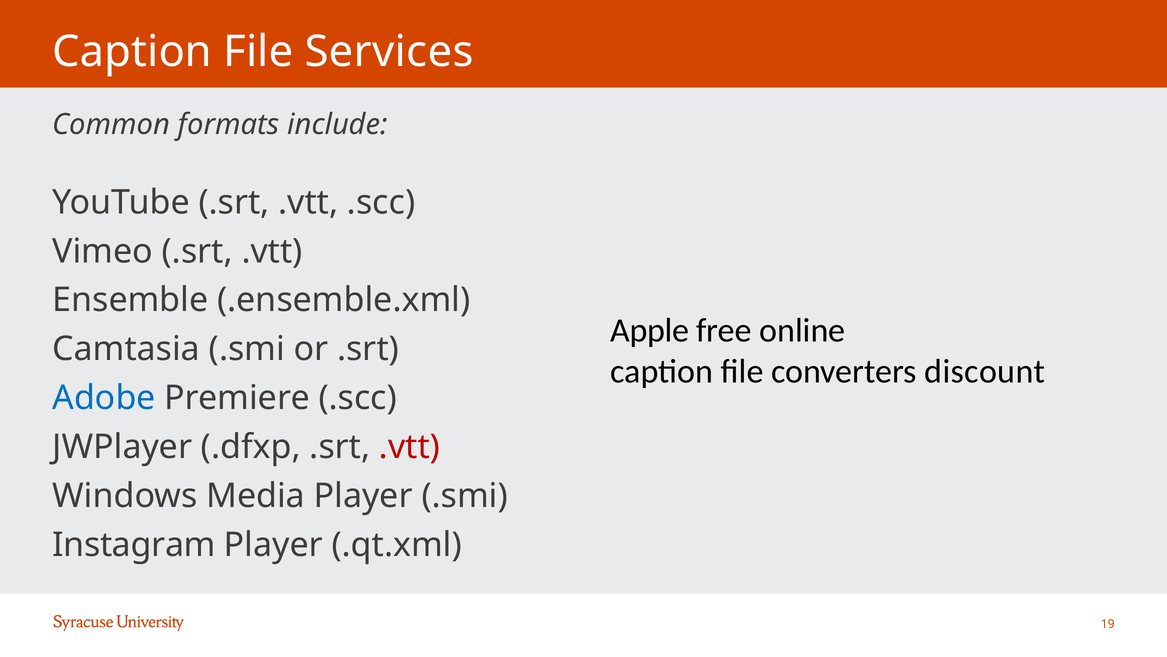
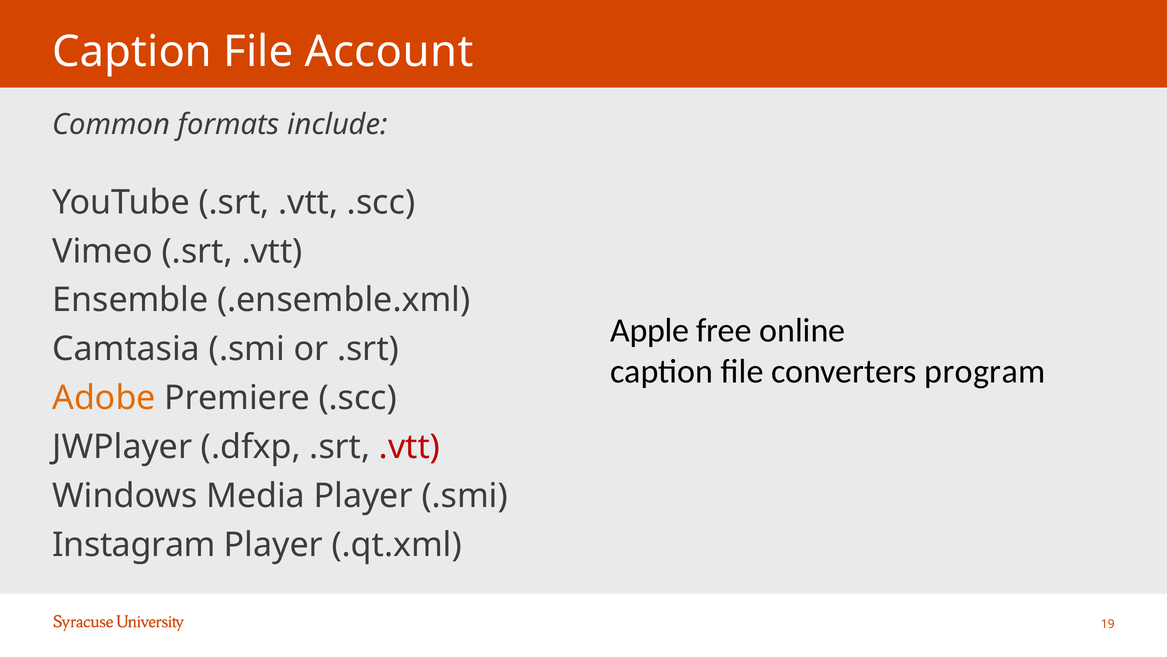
Services: Services -> Account (389, 52)
discount: discount -> program (985, 371)
Adobe colour: blue -> orange (104, 398)
